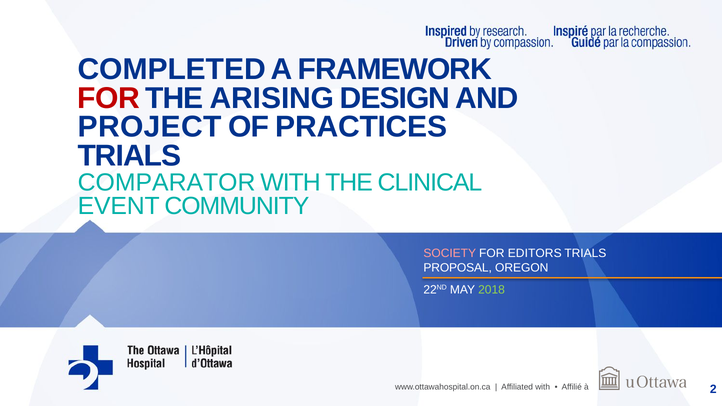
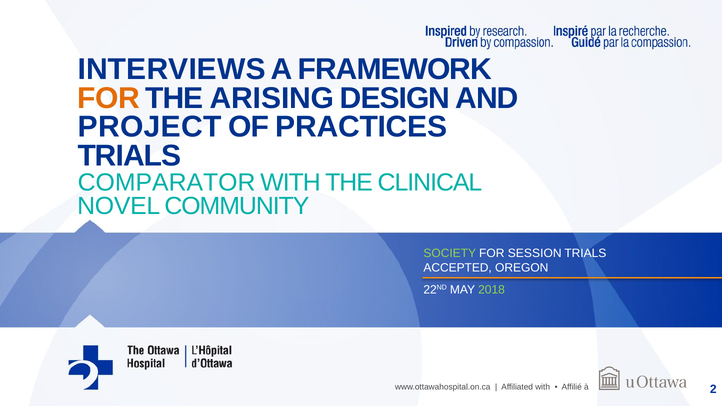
COMPLETED: COMPLETED -> INTERVIEWS (172, 69)
FOR colour: red -> orange (109, 98)
EVENT: EVENT -> NOVEL (119, 206)
SOCIETY colour: pink -> light green (450, 253)
EDITORS: EDITORS -> SESSION (535, 253)
PROPOSAL: PROPOSAL -> ACCEPTED (458, 268)
